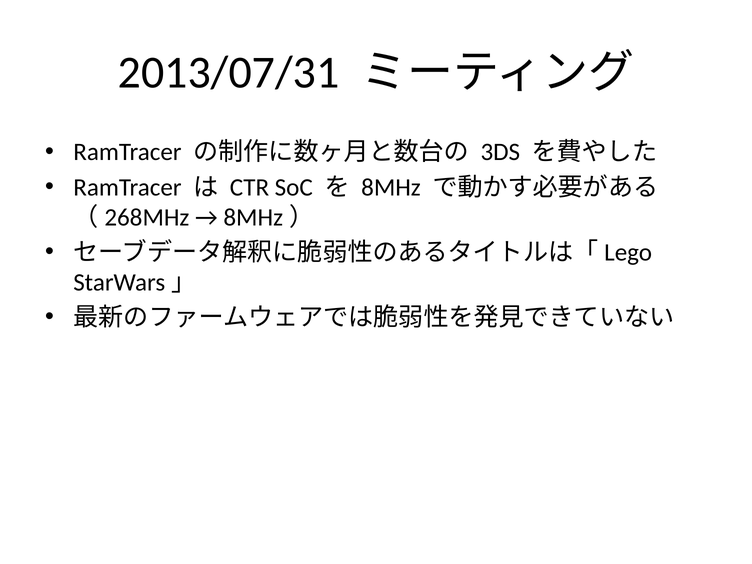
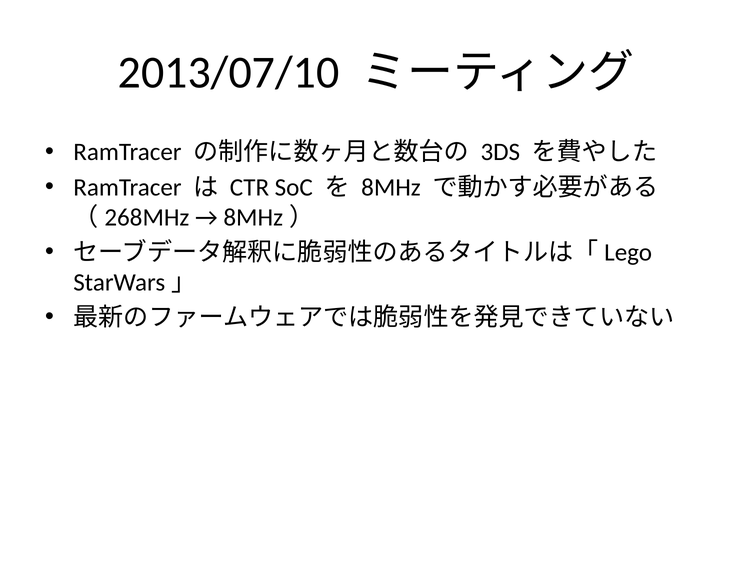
2013/07/31: 2013/07/31 -> 2013/07/10 (229, 73)
